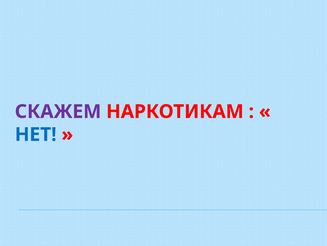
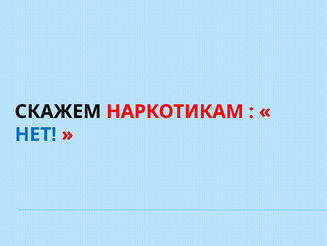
СКАЖЕМ colour: purple -> black (58, 111)
